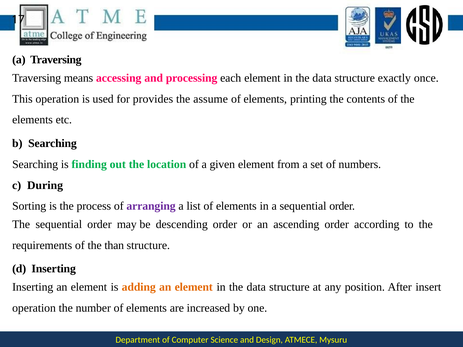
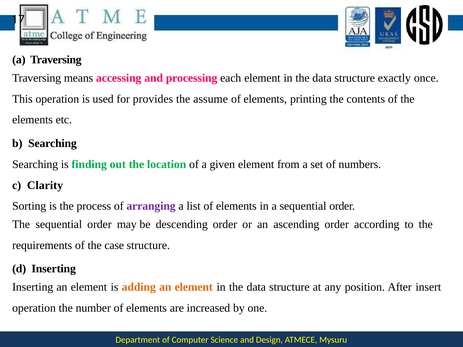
During: During -> Clarity (45, 185)
than: than -> case (114, 245)
